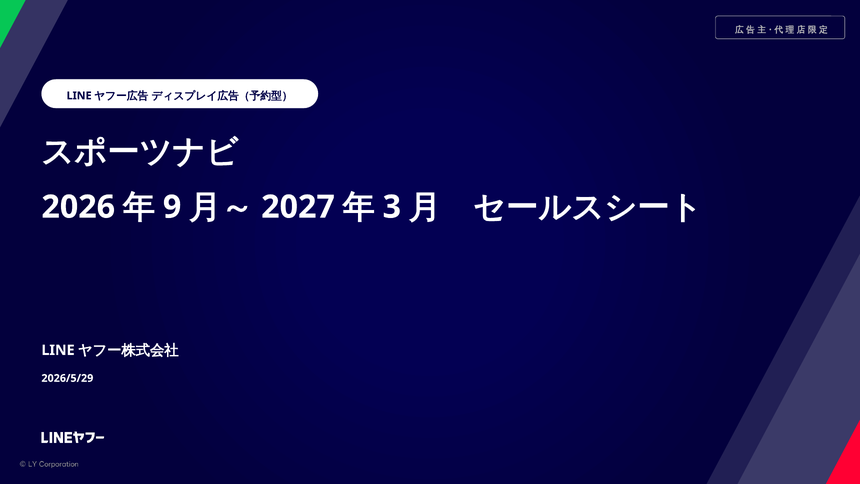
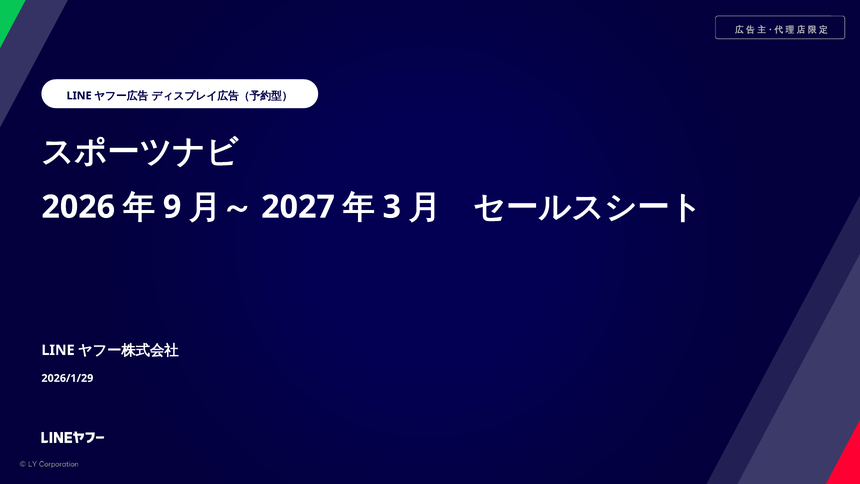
2026/5/29: 2026/5/29 -> 2026/1/29 (67, 378)
